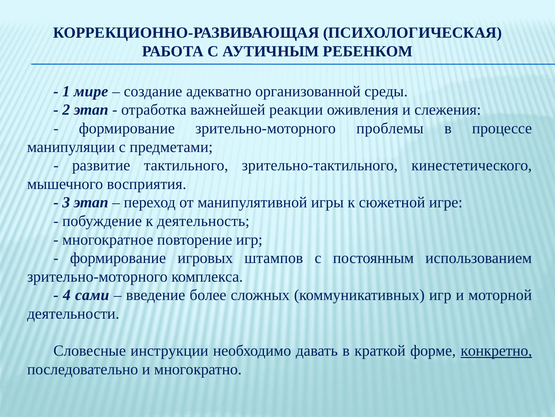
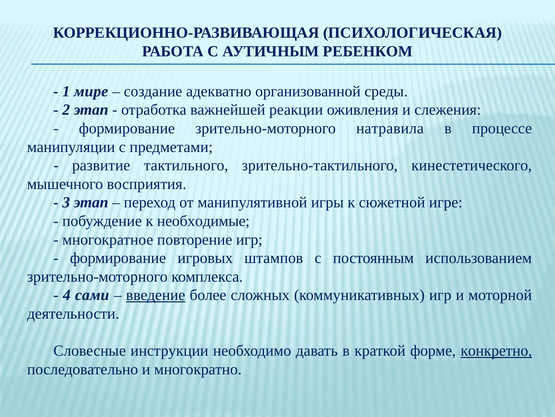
проблемы: проблемы -> натравила (390, 128)
деятельность: деятельность -> необходимые (203, 221)
введение underline: none -> present (156, 295)
